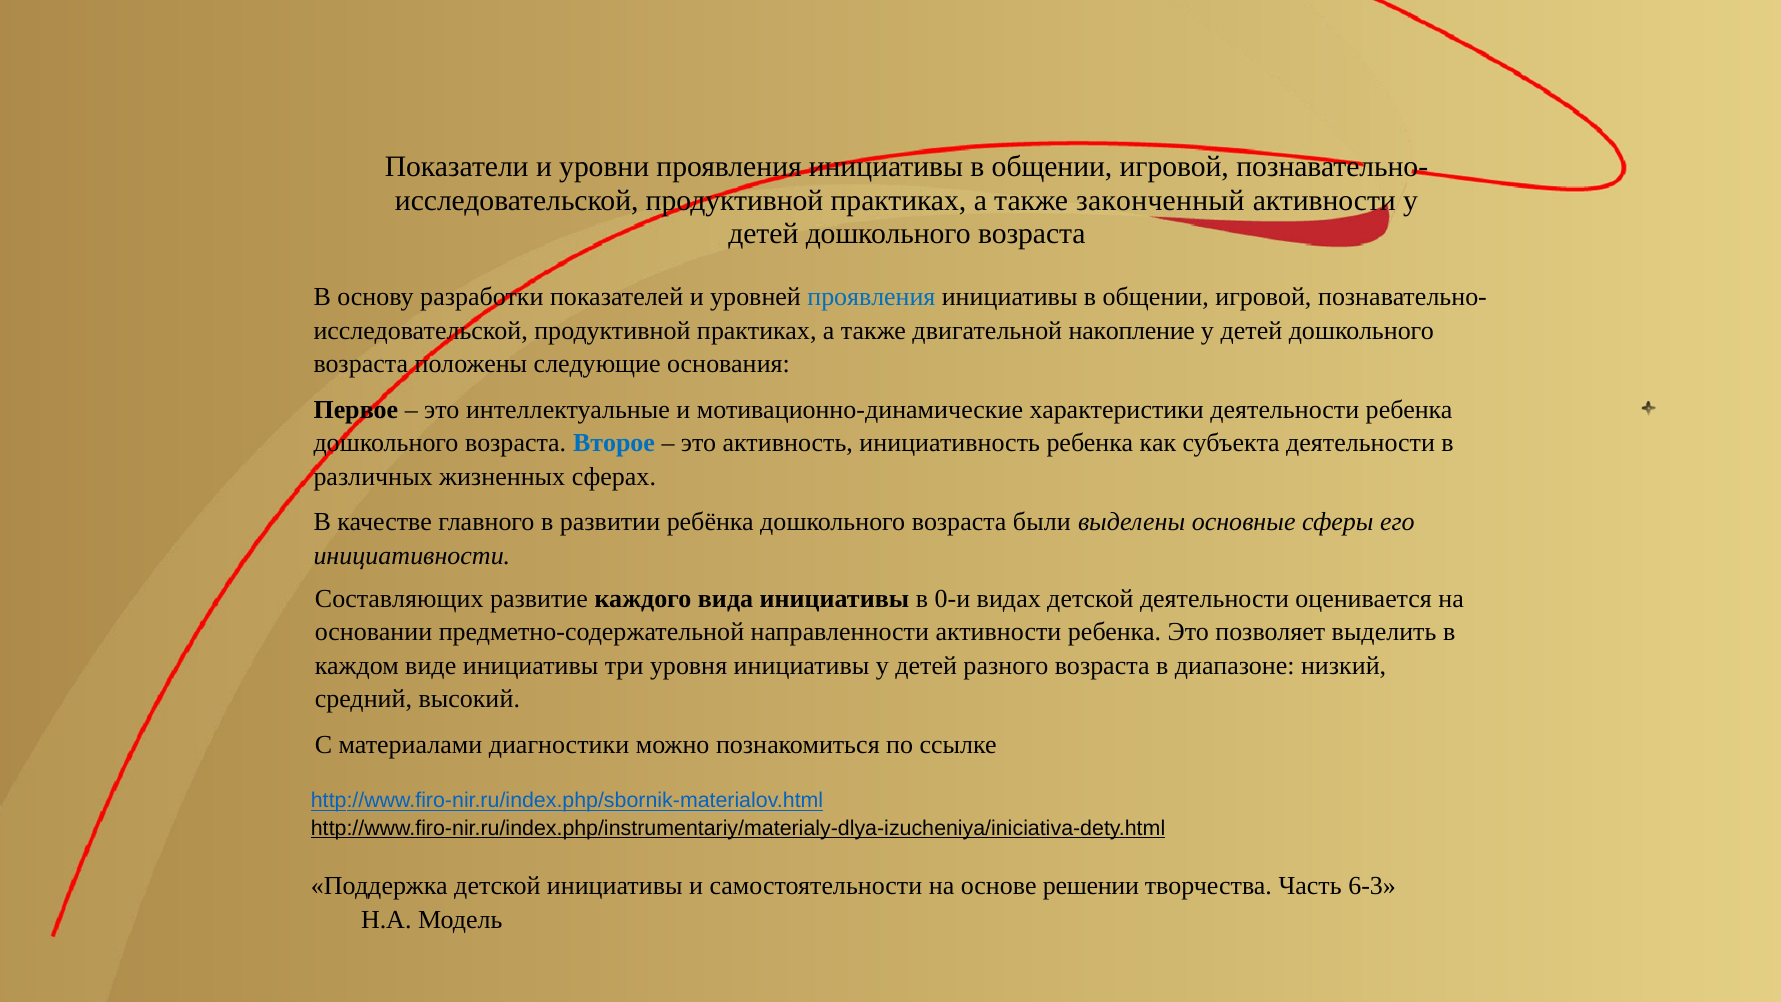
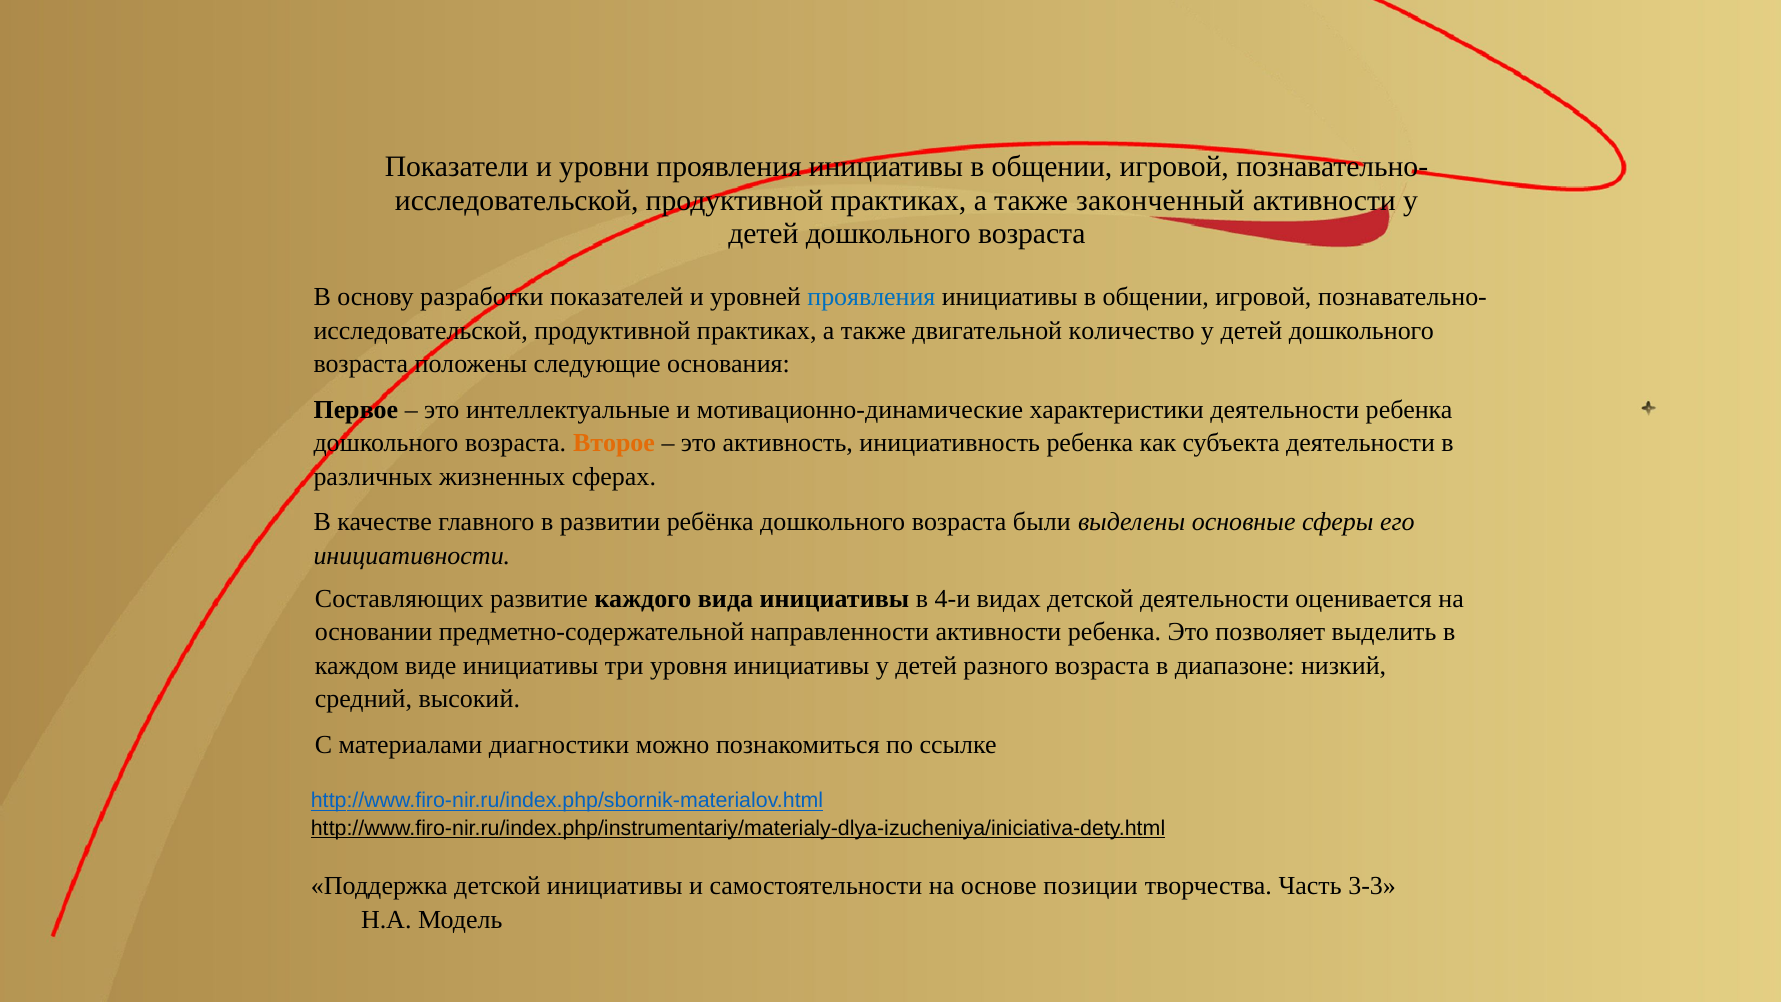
накопление: накопление -> количество (1132, 331)
Второе colour: blue -> orange (614, 443)
0-и: 0-и -> 4-и (952, 599)
решении: решении -> позиции (1091, 886)
6-3: 6-3 -> 3-3 (1372, 886)
